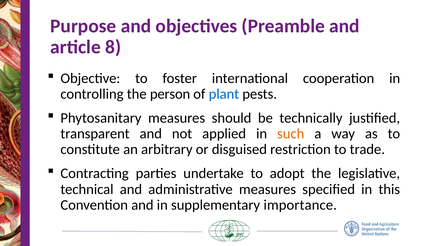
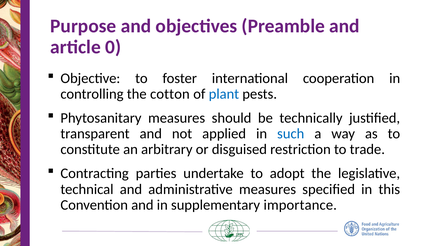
8: 8 -> 0 (113, 47)
person: person -> cotton (170, 94)
such colour: orange -> blue (291, 134)
